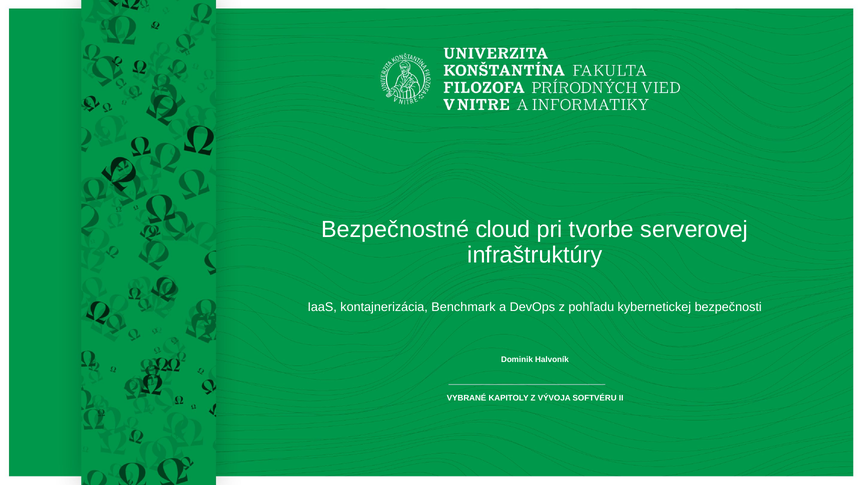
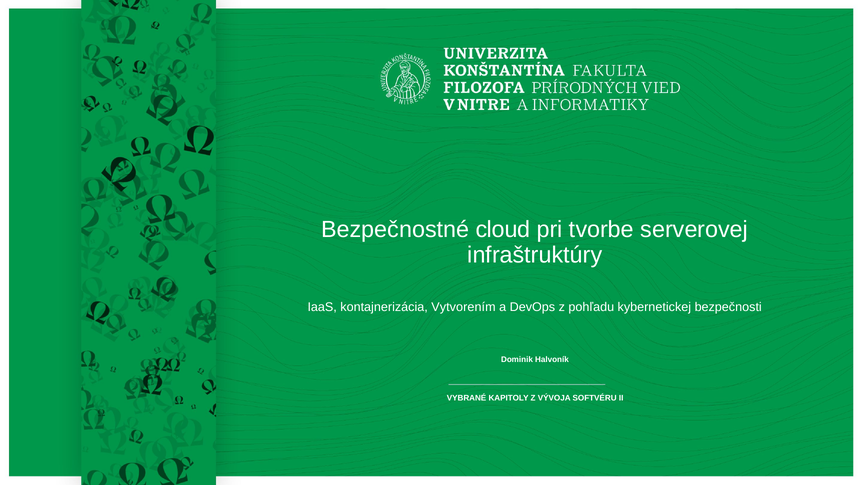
Benchmark: Benchmark -> Vytvorením (463, 307)
